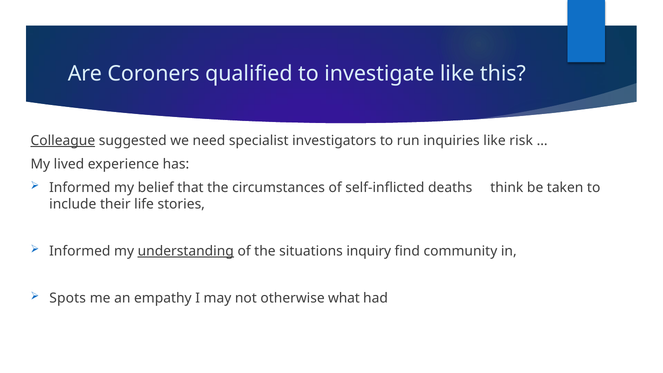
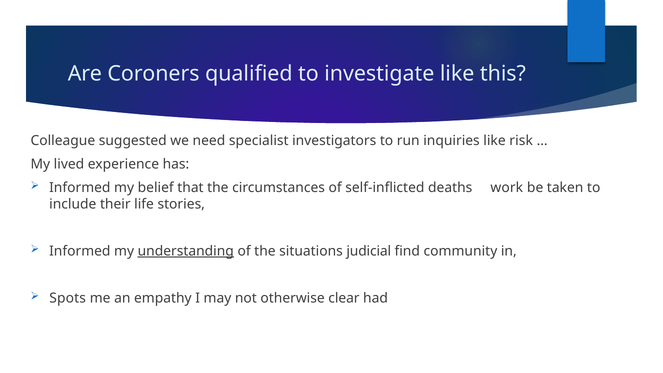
Colleague underline: present -> none (63, 140)
think: think -> work (507, 187)
inquiry: inquiry -> judicial (369, 251)
what: what -> clear (344, 298)
